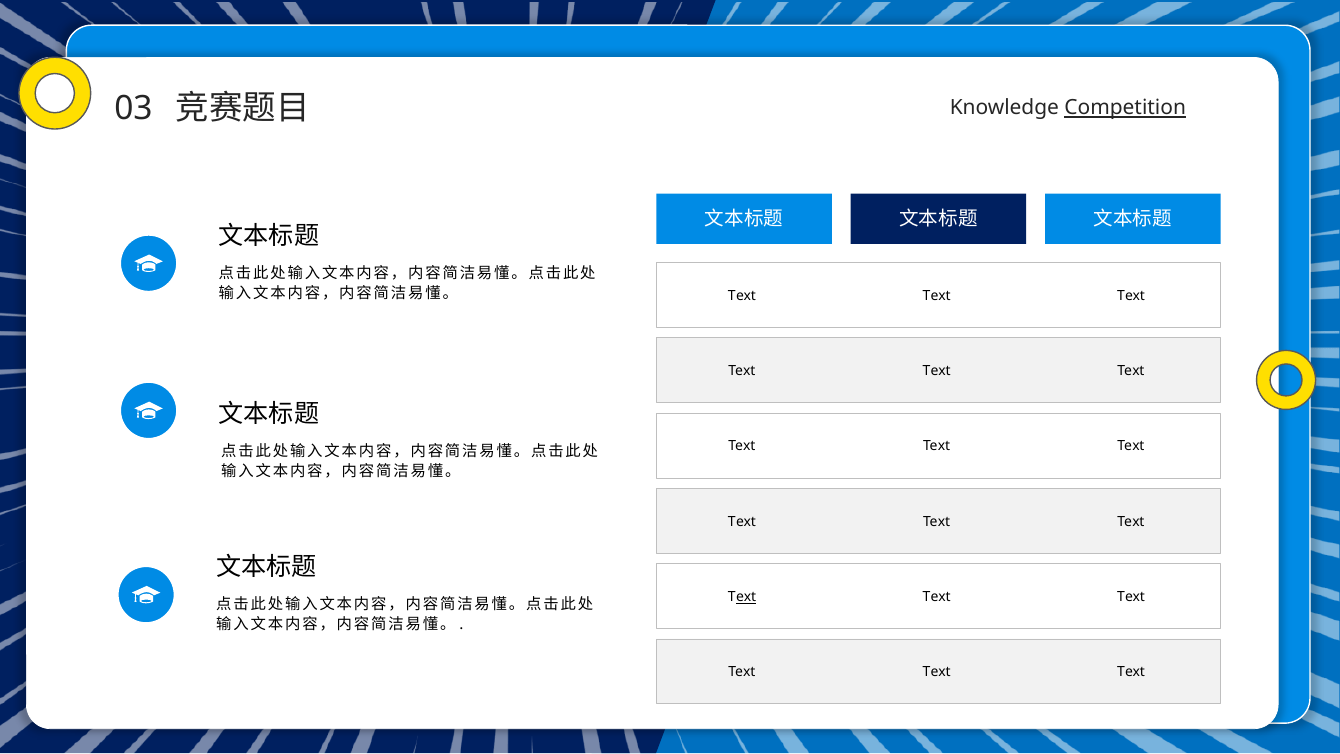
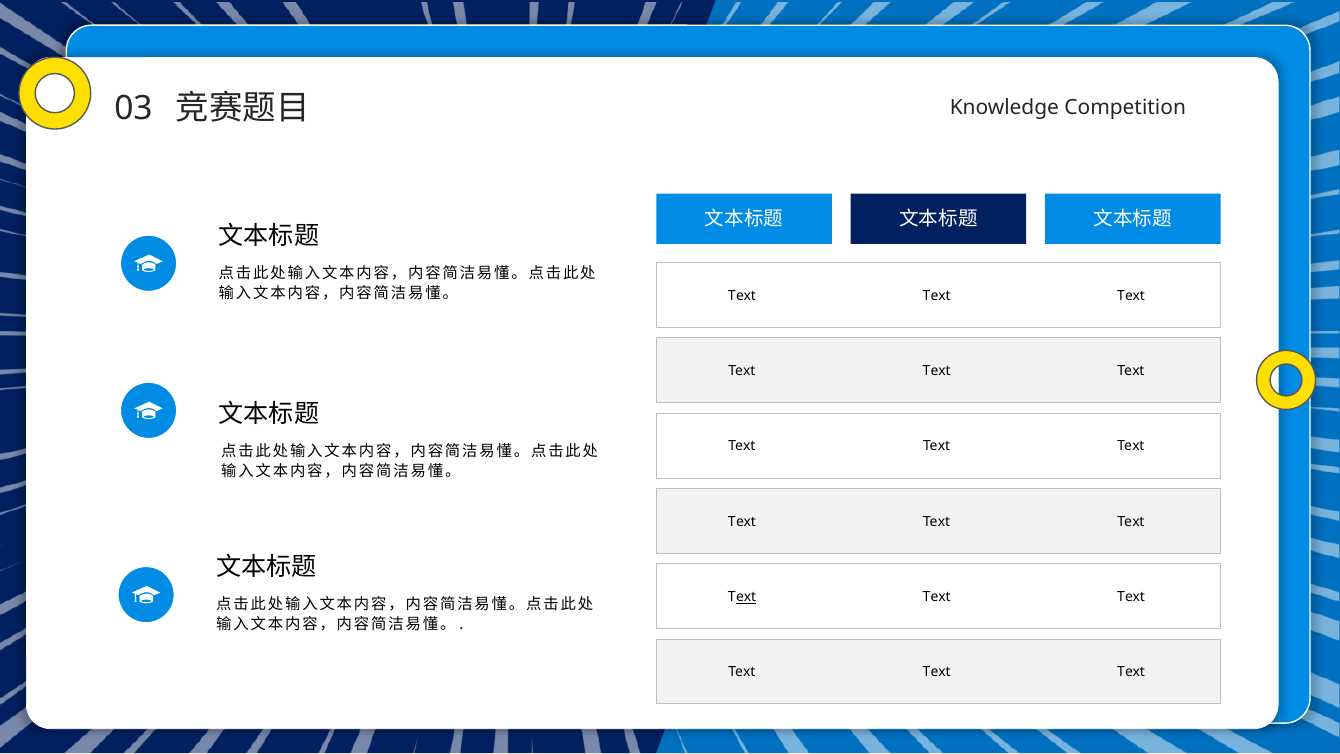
Competition underline: present -> none (1125, 108)
